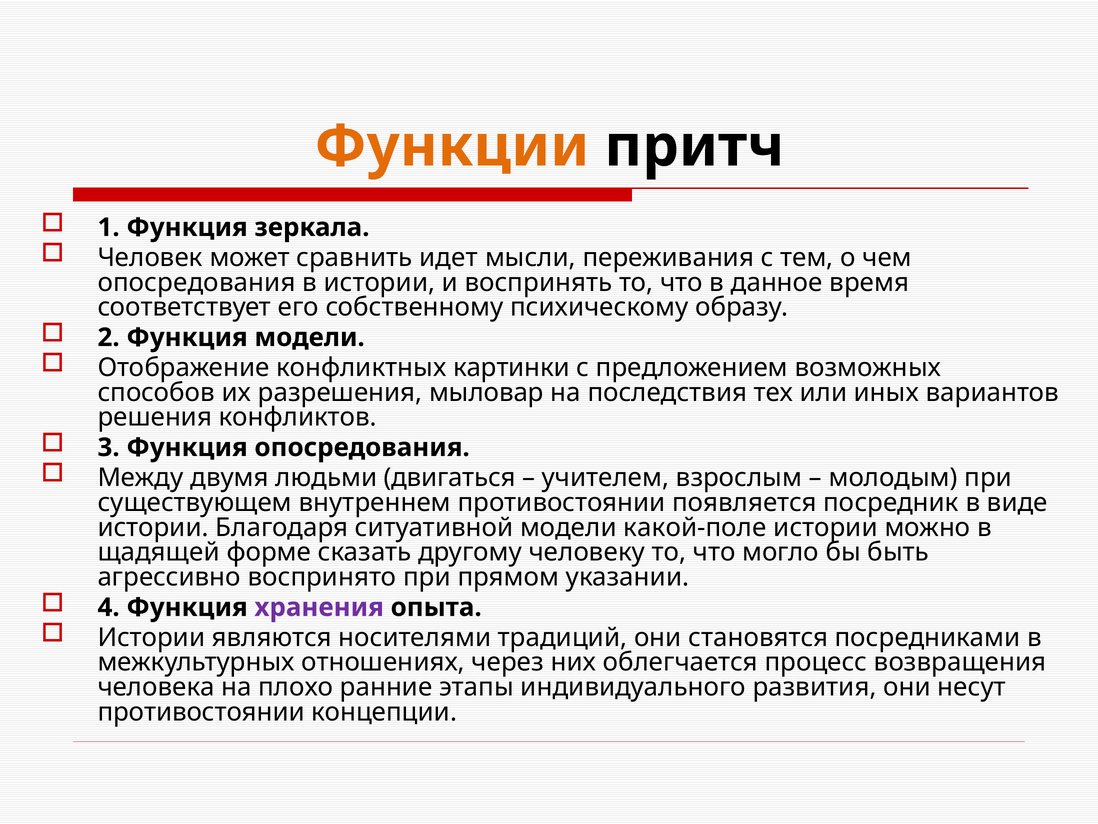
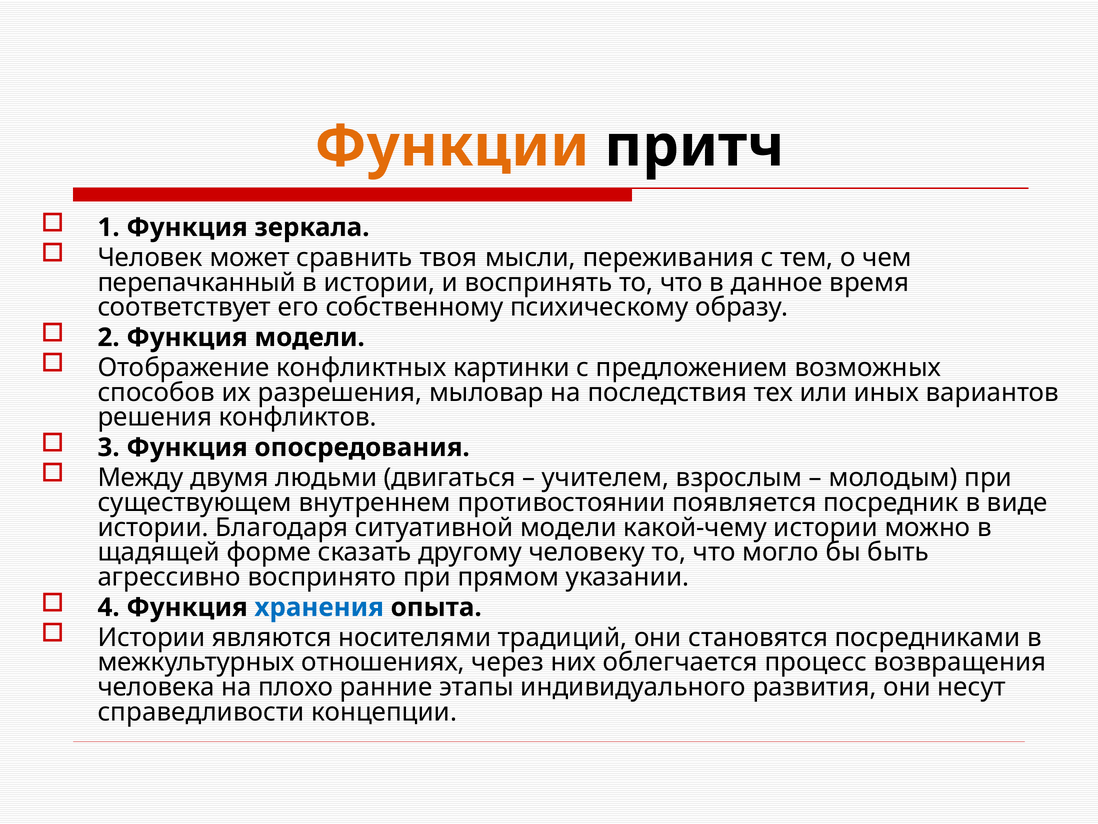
идет: идет -> твоя (449, 257)
опосредования: опосредования -> перепачканный (197, 282)
какой-поле: какой-поле -> какой-чему (695, 527)
хранения colour: purple -> blue (319, 607)
противостоянии: противостоянии -> справедливости (201, 712)
